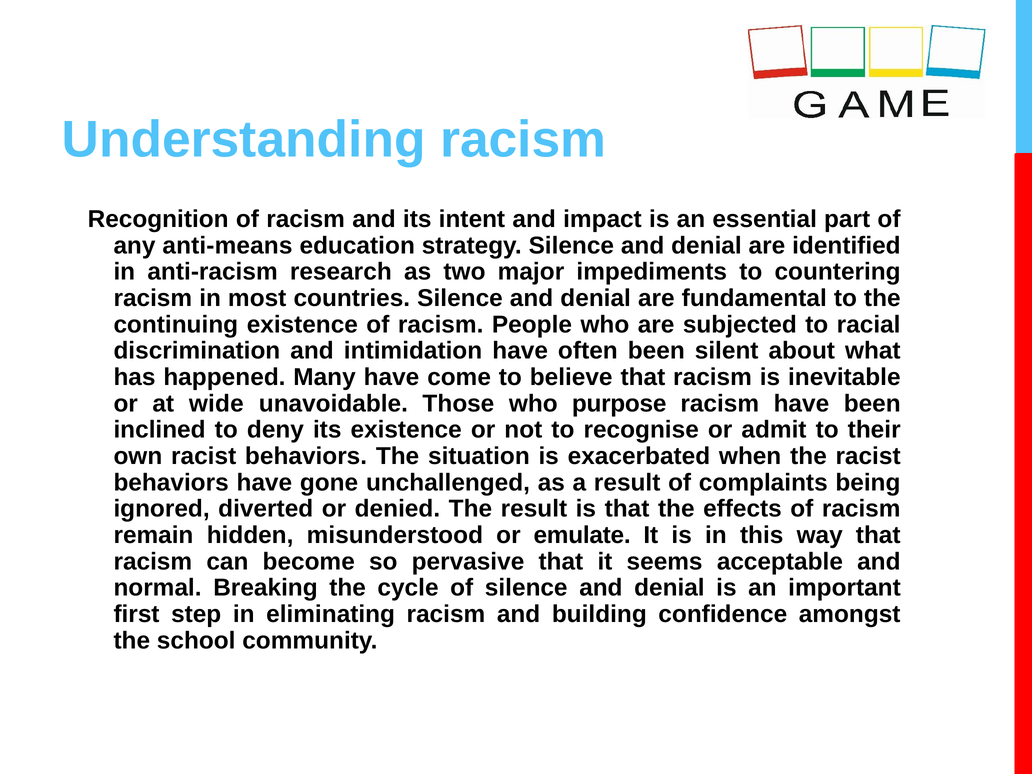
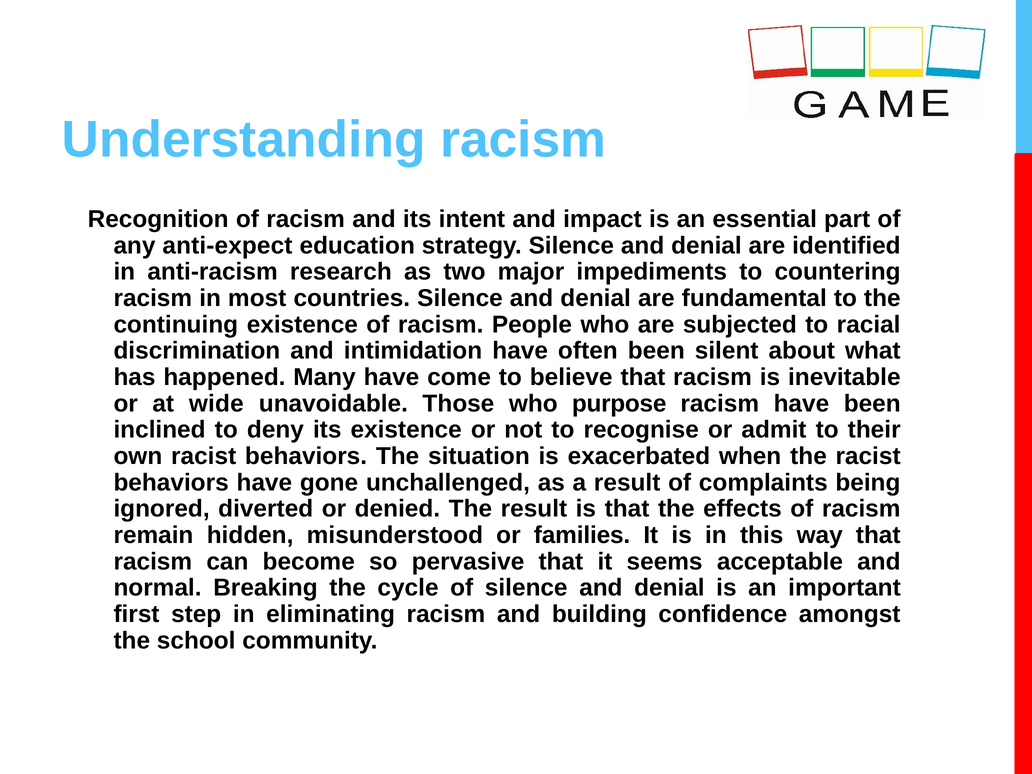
anti-means: anti-means -> anti-expect (227, 246)
emulate: emulate -> families (582, 535)
